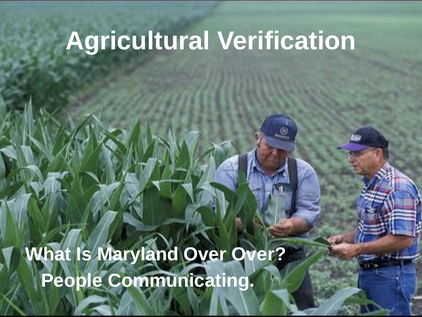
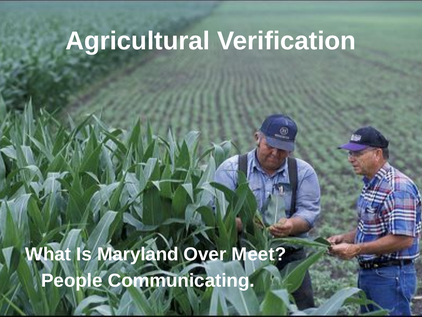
Over Over: Over -> Meet (259, 254)
